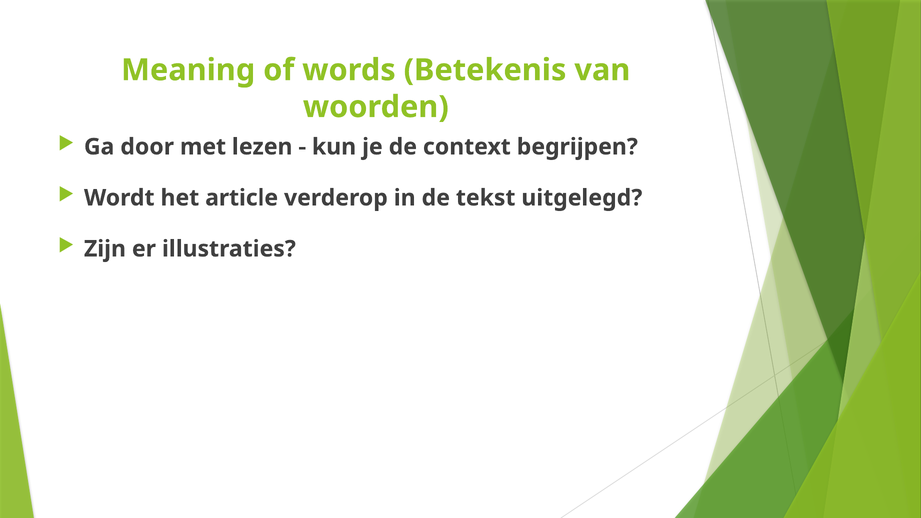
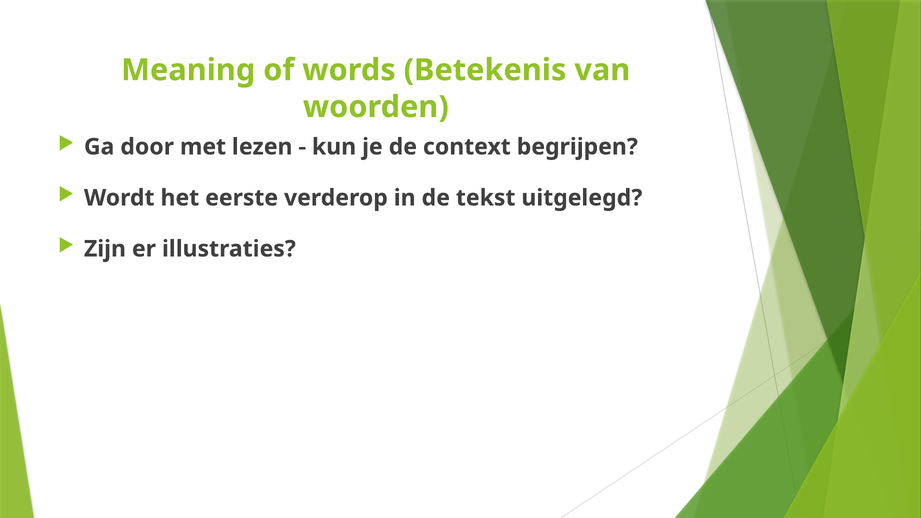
article: article -> eerste (242, 198)
